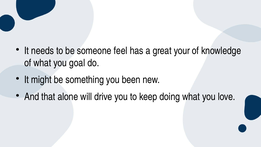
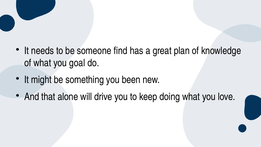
feel: feel -> find (121, 51)
your: your -> plan (182, 51)
